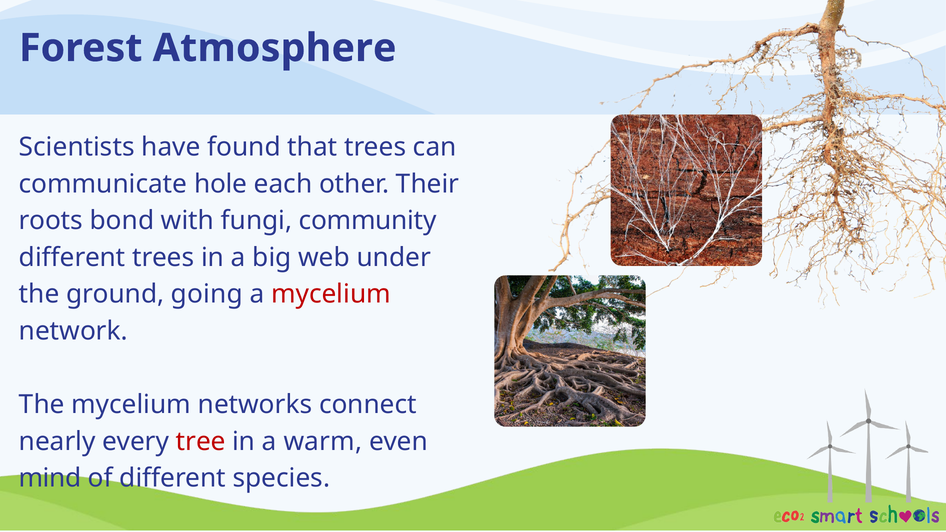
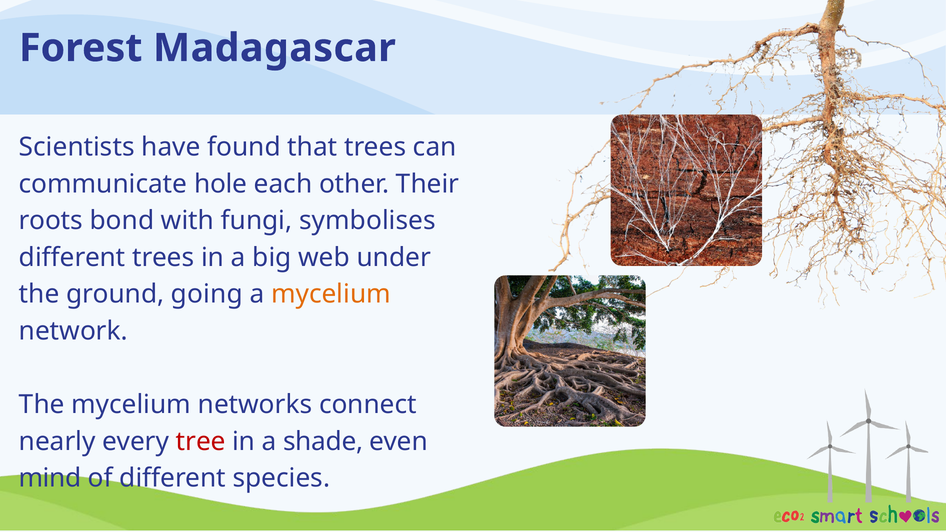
Atmosphere: Atmosphere -> Madagascar (274, 48)
community: community -> symbolises (367, 221)
mycelium colour: red -> orange (331, 294)
warm: warm -> shade (323, 442)
